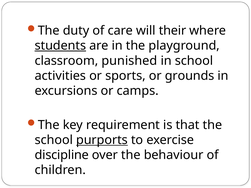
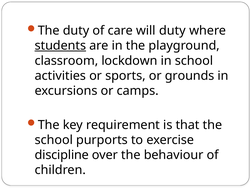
their: their -> duty (172, 31)
punished: punished -> lockdown (129, 61)
purports underline: present -> none (102, 140)
